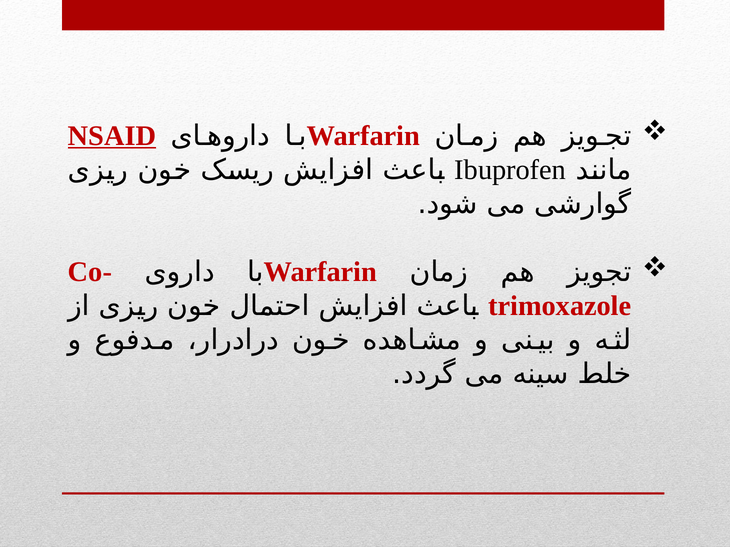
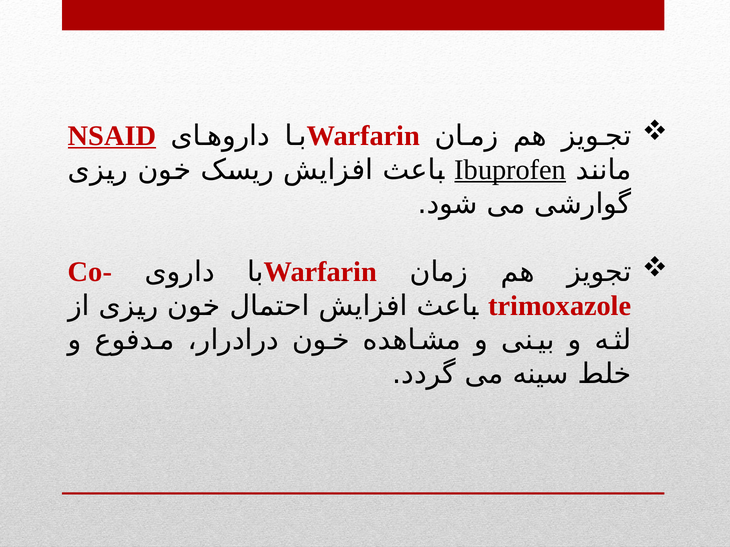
Ibuprofen underline: none -> present (510, 170)
